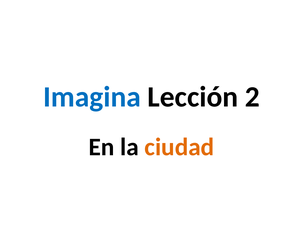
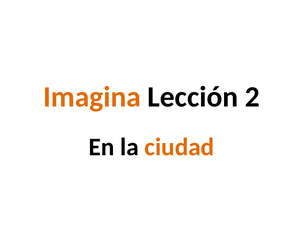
Imagina colour: blue -> orange (92, 97)
